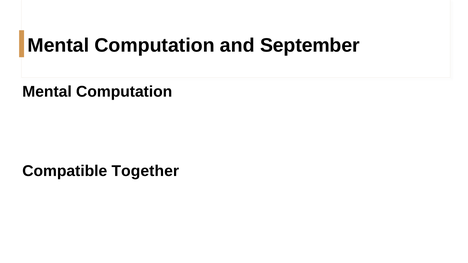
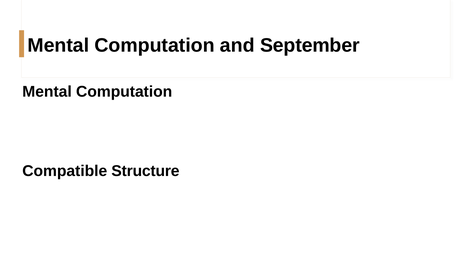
Together: Together -> Structure (145, 171)
